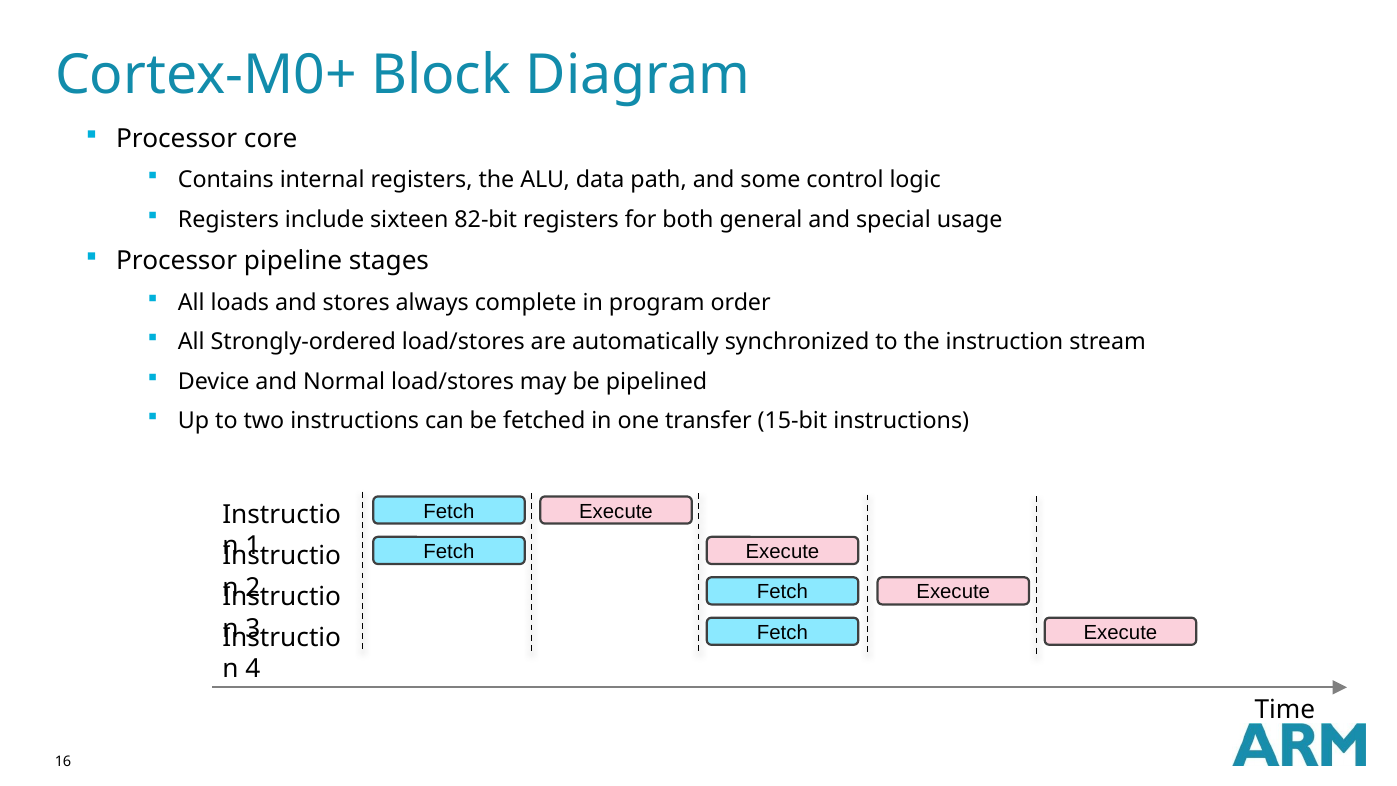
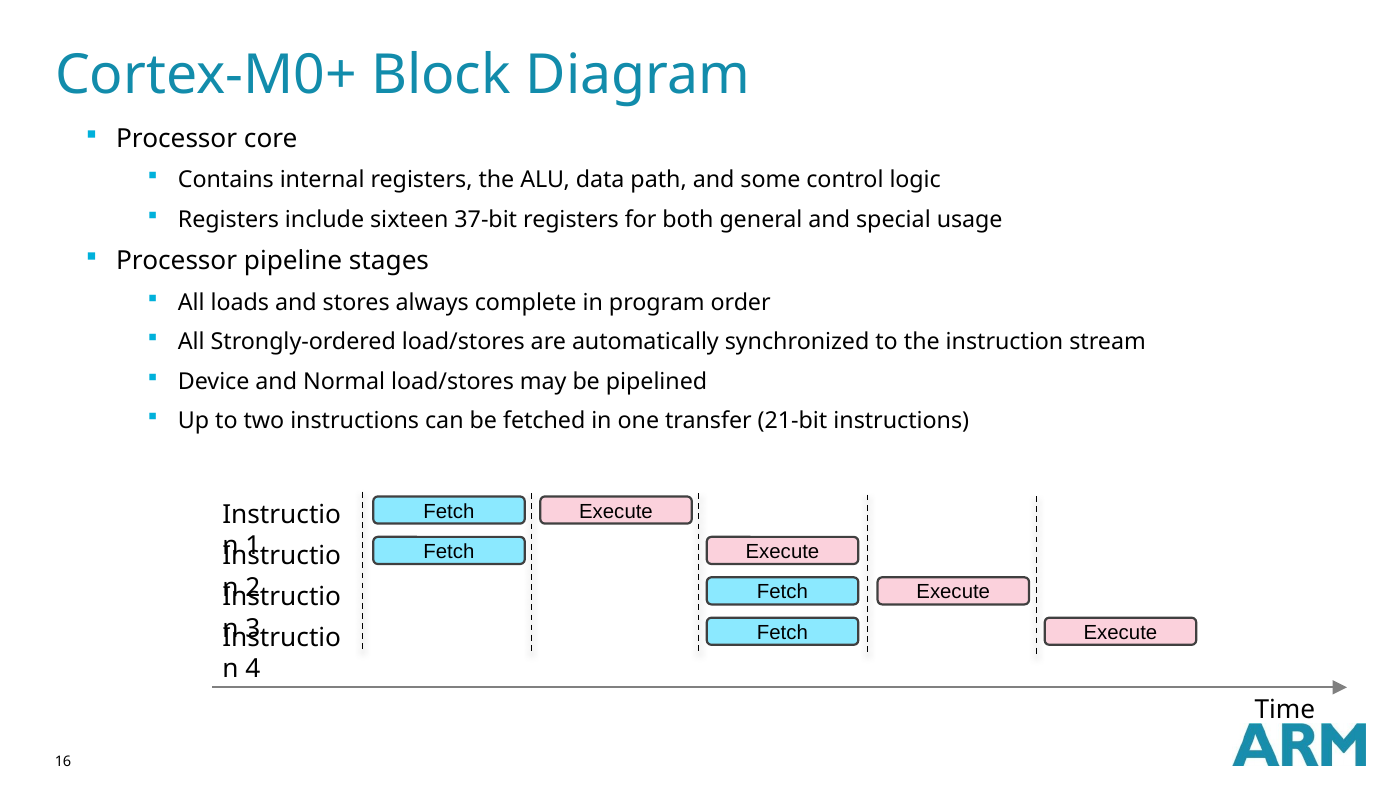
82-bit: 82-bit -> 37-bit (486, 220)
15-bit: 15-bit -> 21-bit (793, 421)
